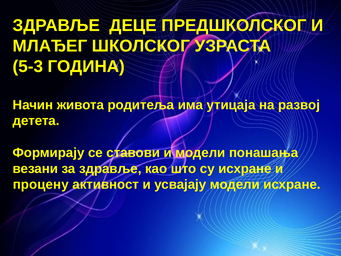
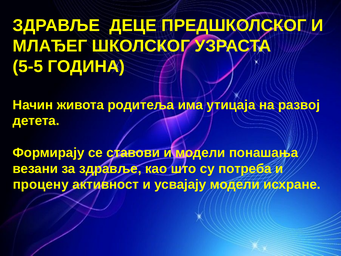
5-3: 5-3 -> 5-5 (28, 66)
су исхране: исхране -> потреба (245, 169)
